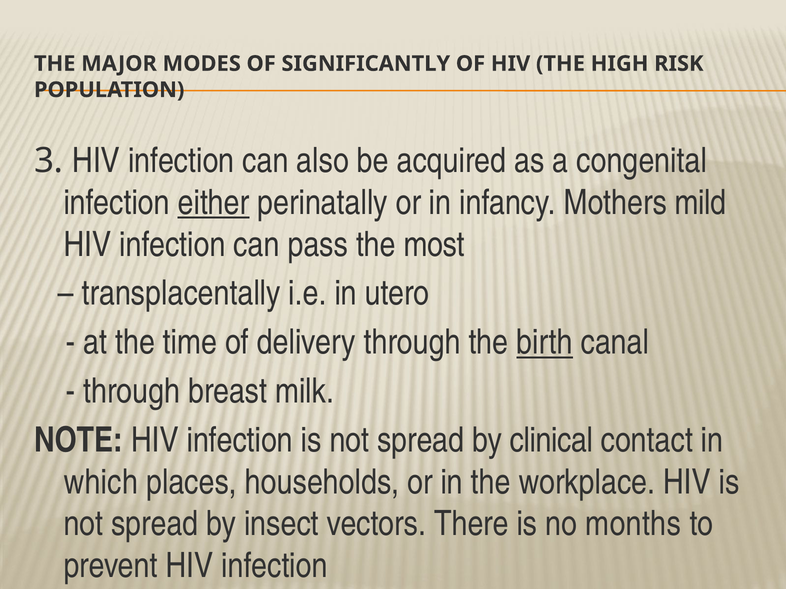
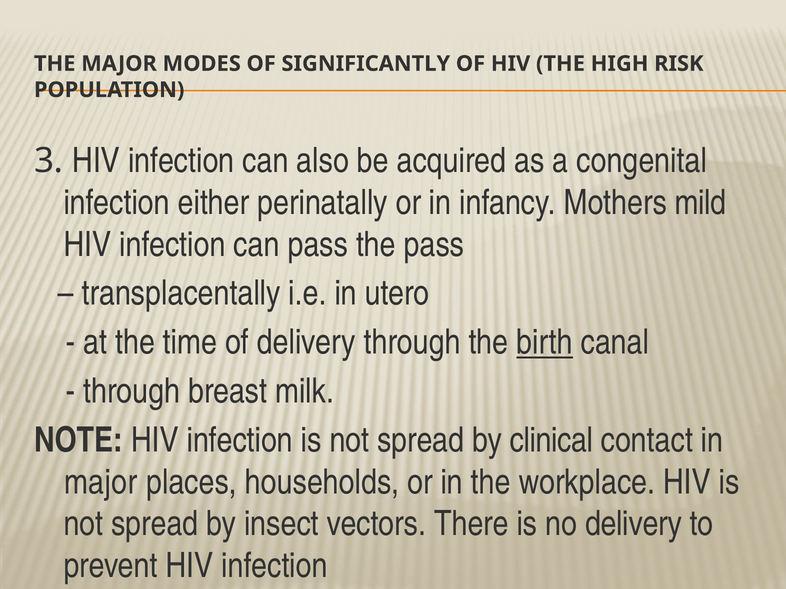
either underline: present -> none (214, 203)
the most: most -> pass (434, 245)
which: which -> major (101, 482)
no months: months -> delivery (633, 524)
